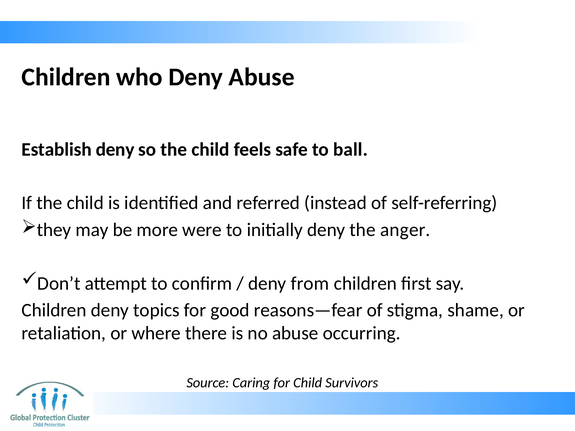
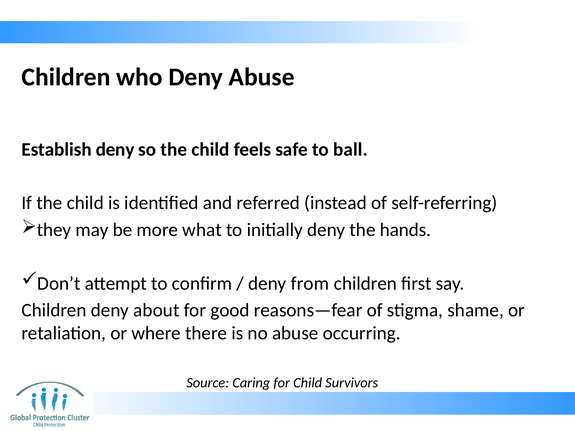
were: were -> what (202, 230)
anger: anger -> hands (405, 230)
topics: topics -> about (156, 310)
